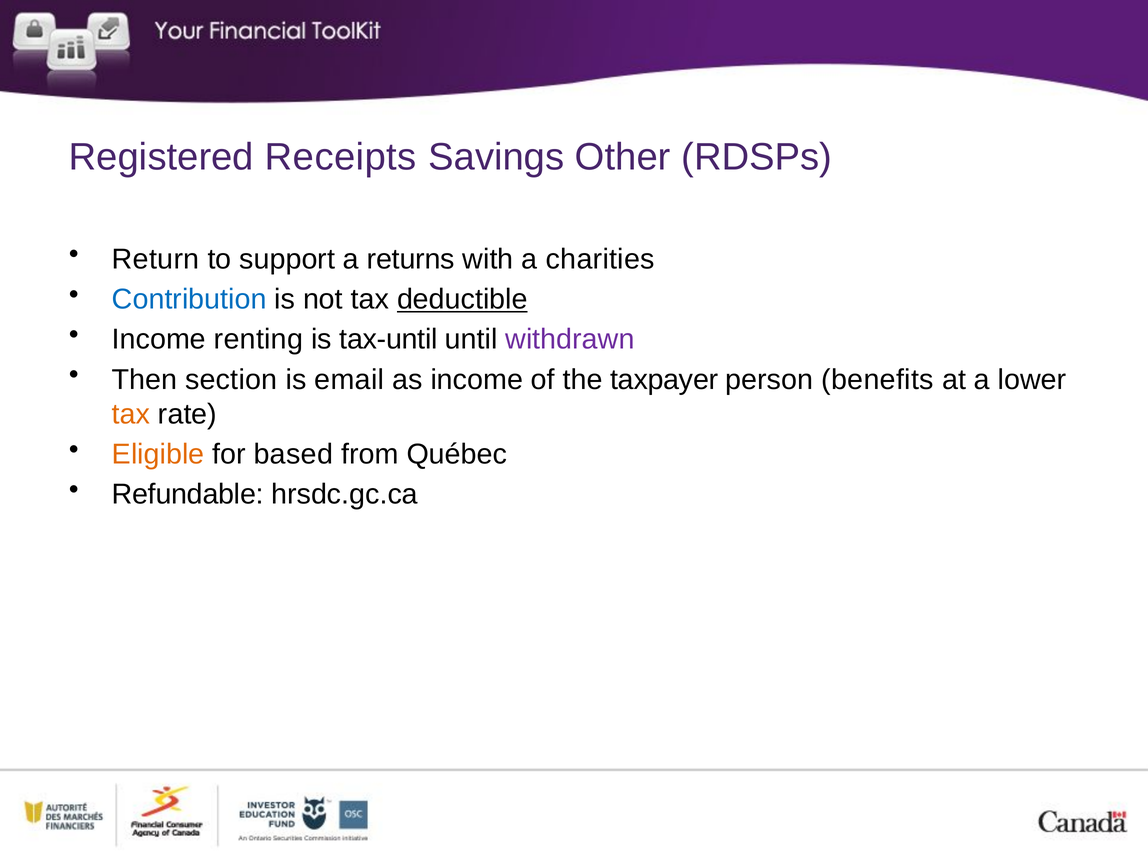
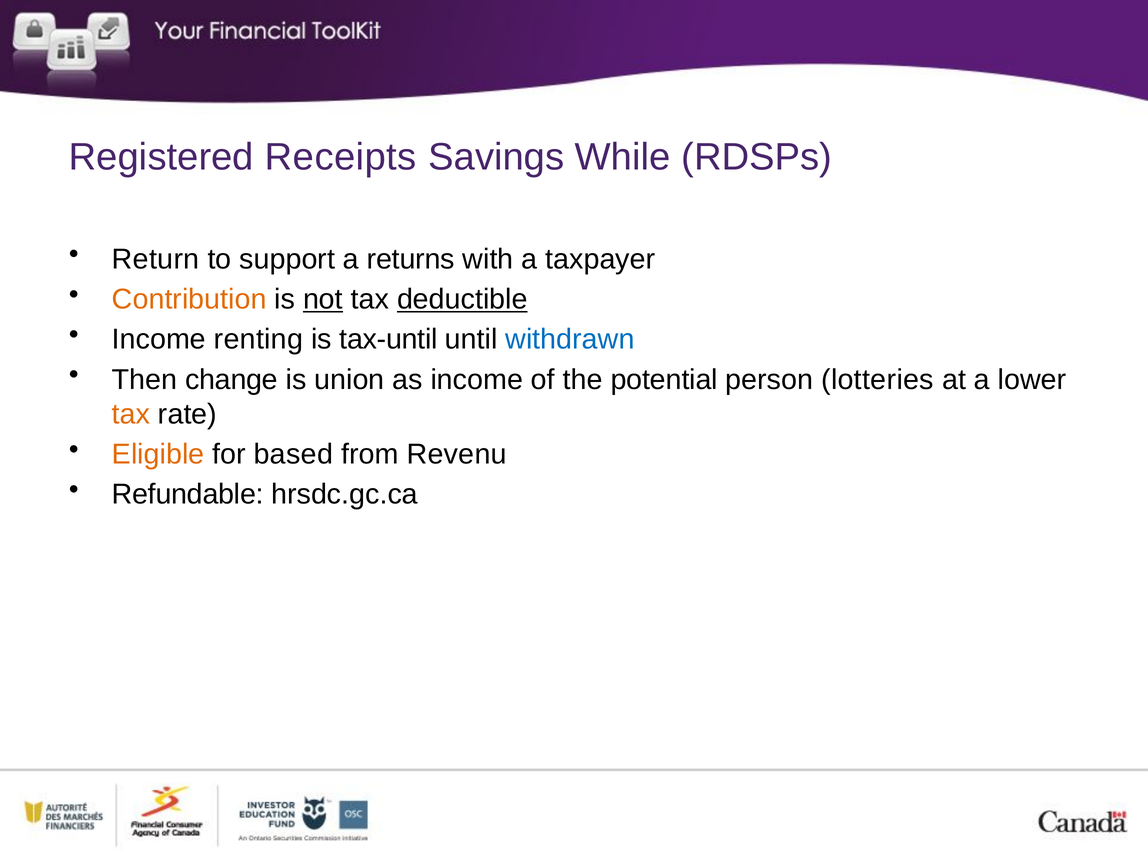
Other: Other -> While (623, 157)
charities: charities -> taxpayer (600, 259)
Contribution colour: blue -> orange (189, 299)
not underline: none -> present (323, 299)
withdrawn colour: purple -> blue (570, 339)
section: section -> change (232, 380)
email: email -> union (349, 380)
taxpayer: taxpayer -> potential (664, 380)
benefits: benefits -> lotteries (877, 380)
Québec: Québec -> Revenu (457, 454)
